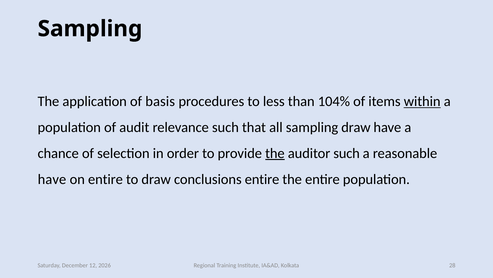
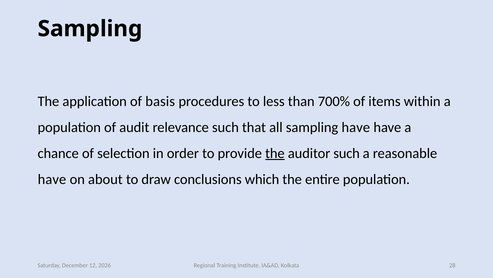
104%: 104% -> 700% (334, 101)
within underline: present -> none (422, 101)
sampling draw: draw -> have (356, 127)
on entire: entire -> about (105, 179)
conclusions entire: entire -> which (262, 179)
